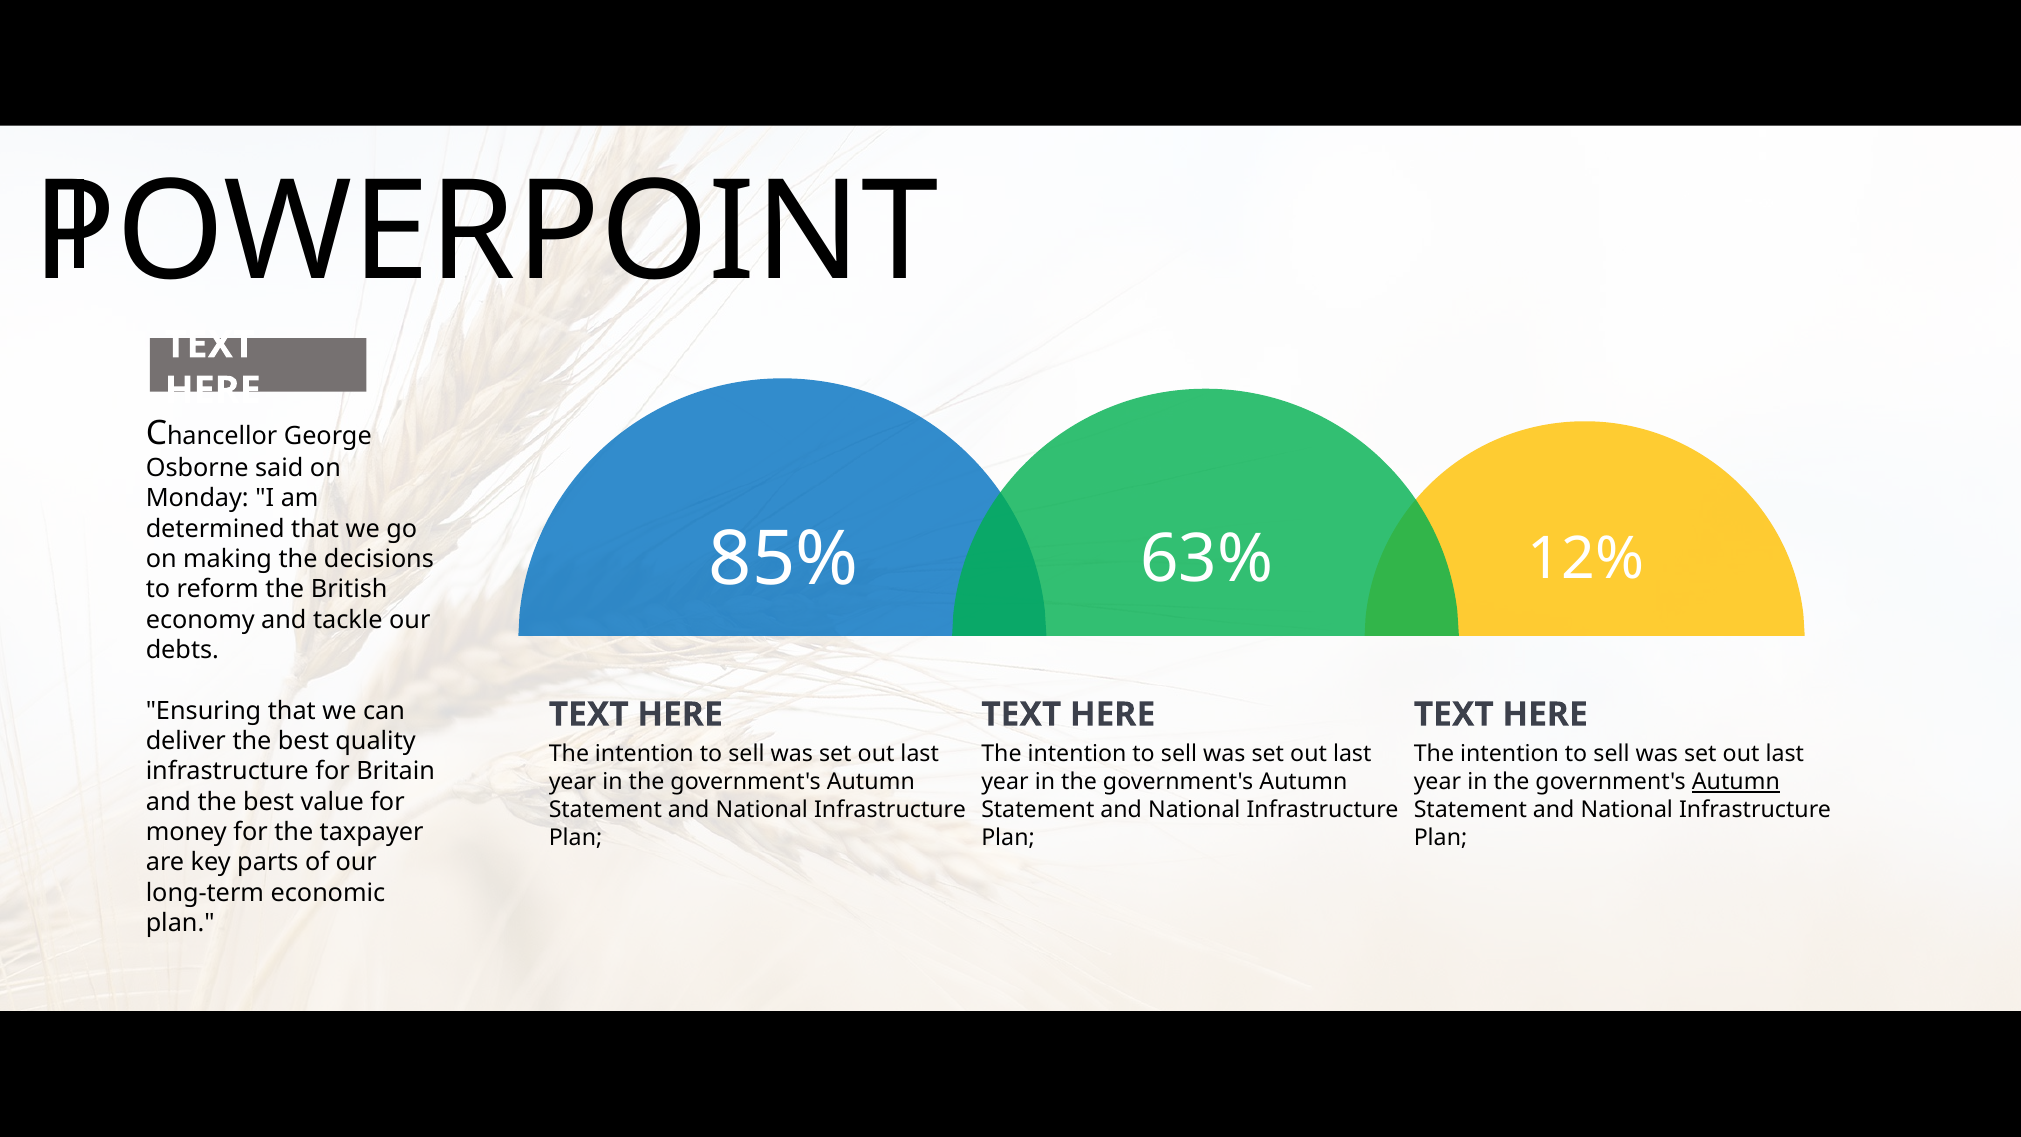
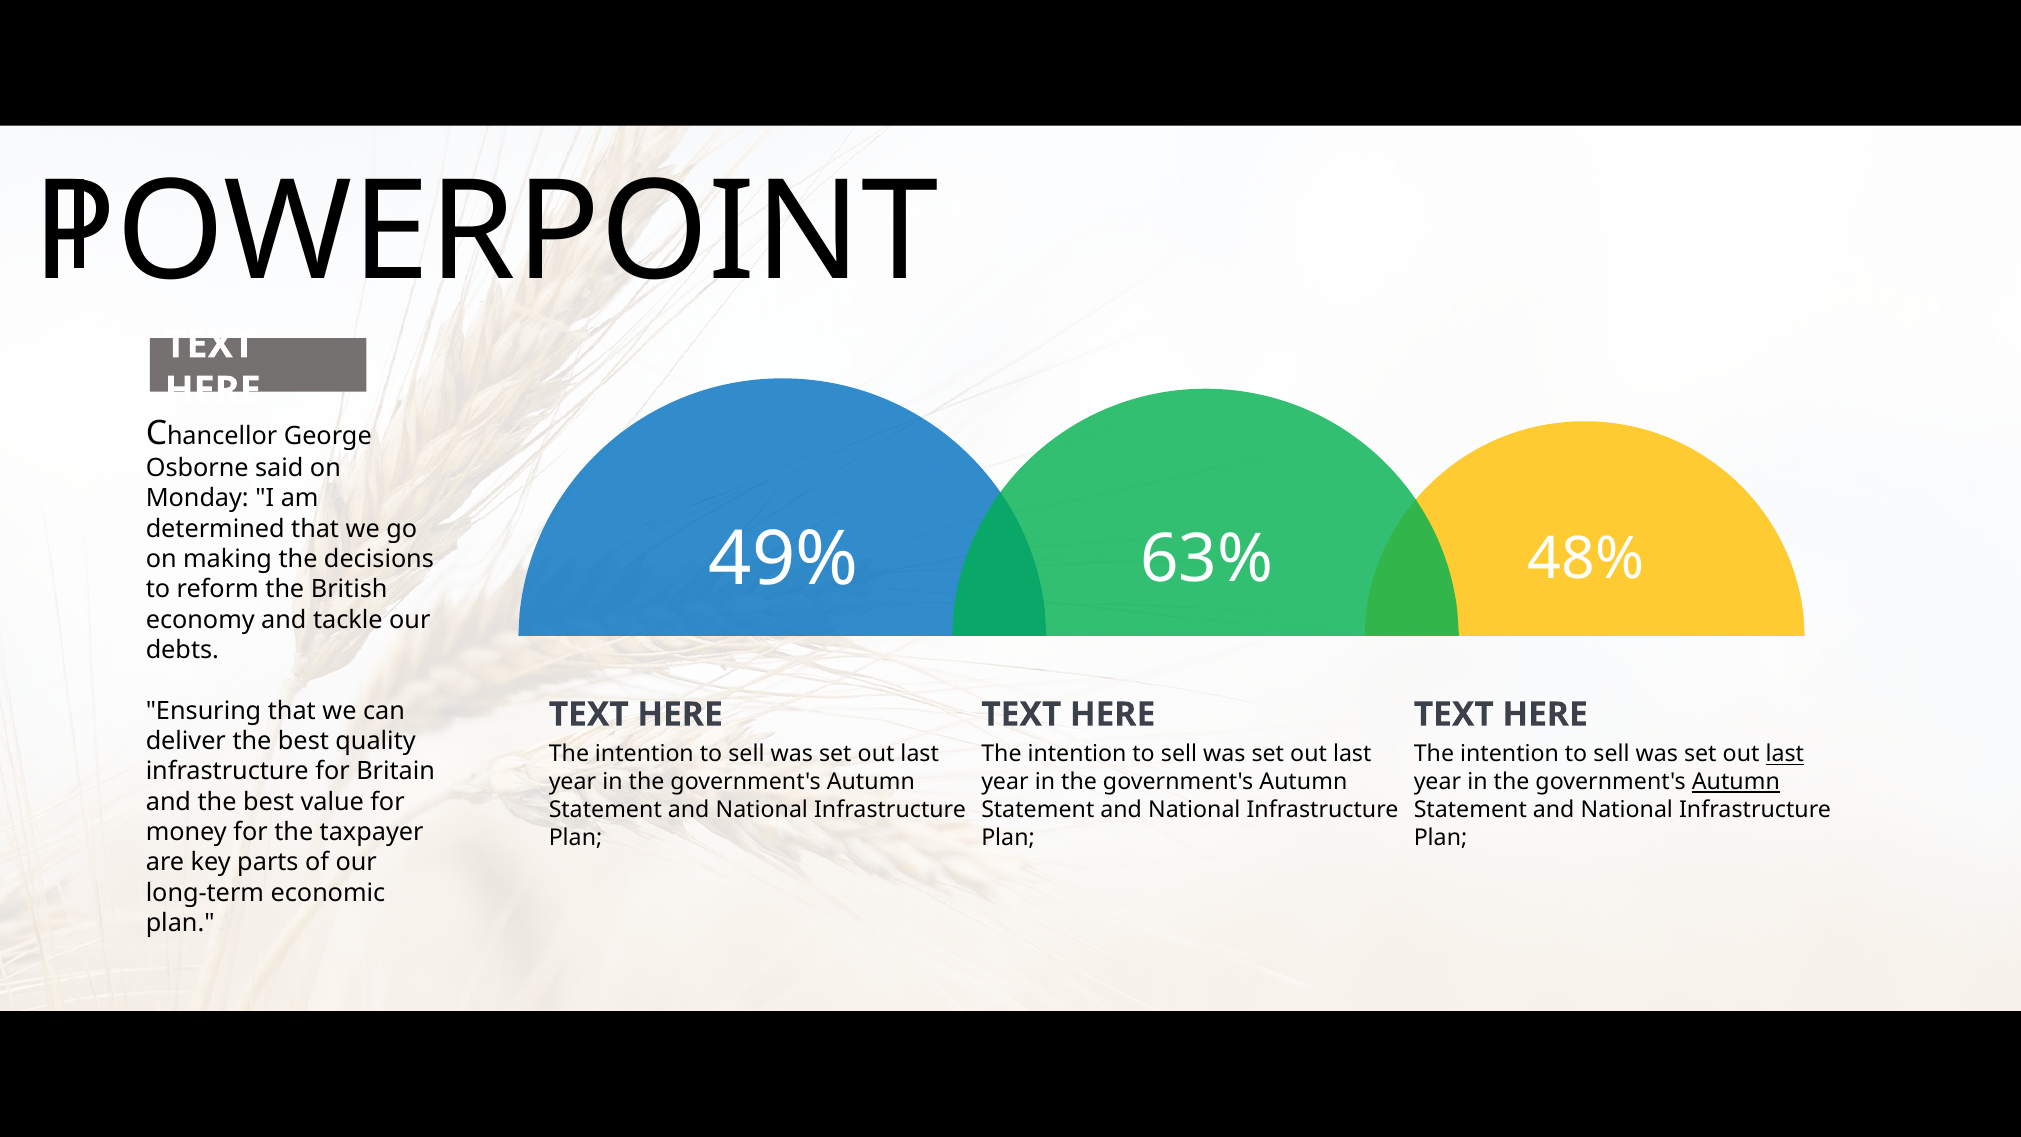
85%: 85% -> 49% (784, 560)
12%: 12% -> 48% (1586, 559)
last underline: none -> present (1785, 754)
